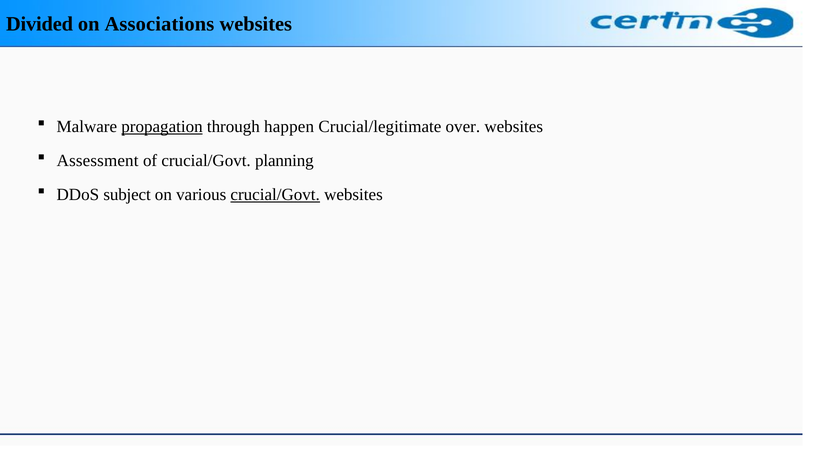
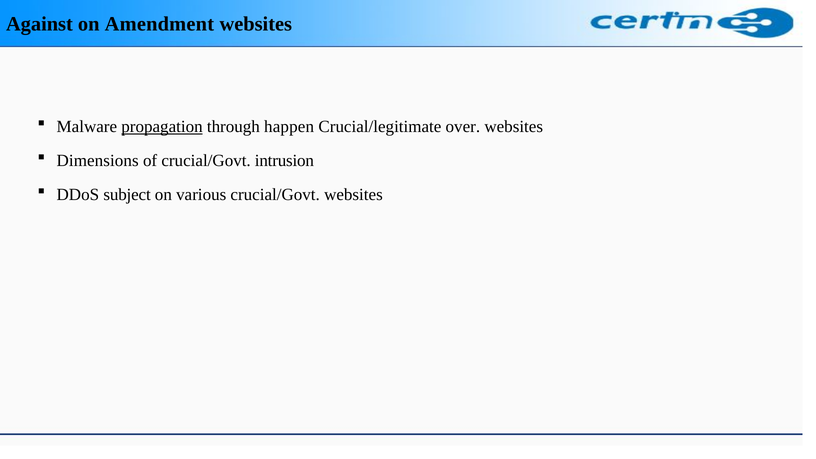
Divided: Divided -> Against (39, 24)
Associations: Associations -> Amendment (159, 24)
Assessment: Assessment -> Dimensions (98, 161)
planning: planning -> intrusion (284, 161)
crucial/Govt underline: present -> none (275, 195)
